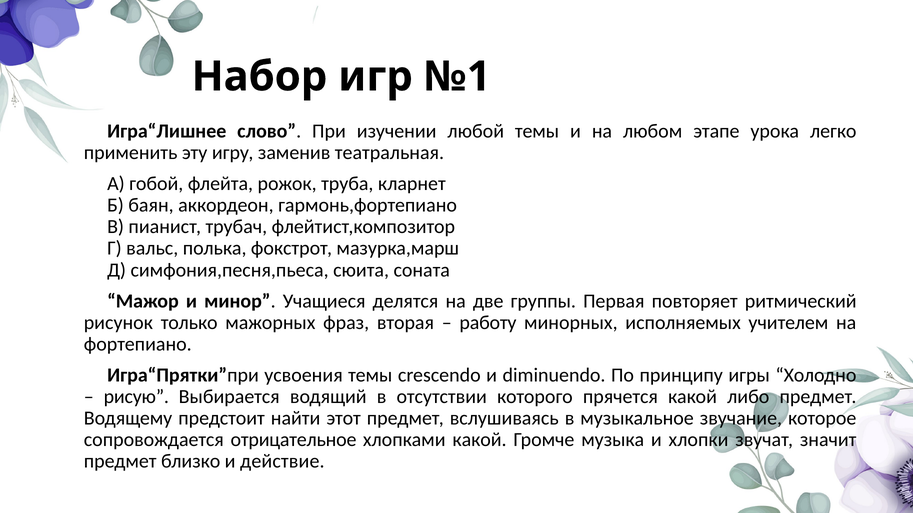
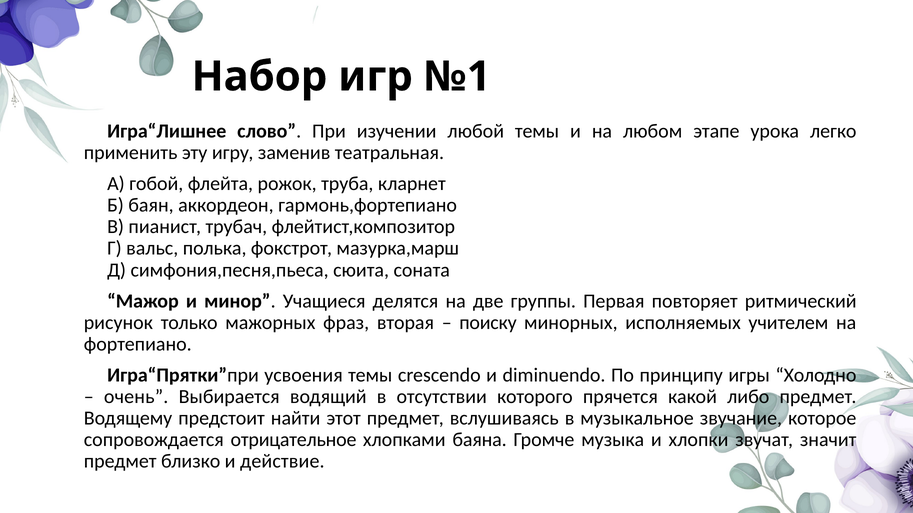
работу: работу -> поиску (488, 323)
рисую: рисую -> очень (136, 397)
хлопками какой: какой -> баяна (480, 440)
